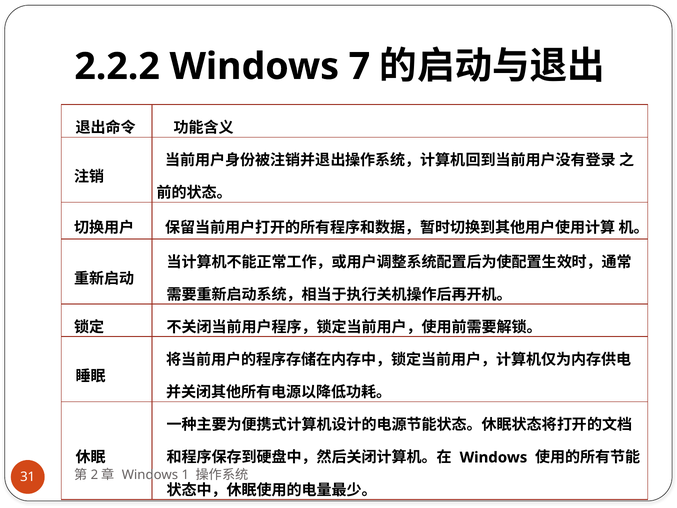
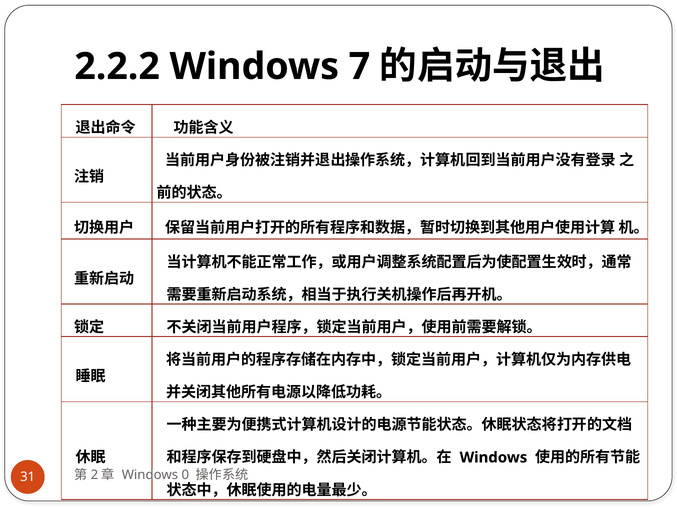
1: 1 -> 0 (185, 475)
